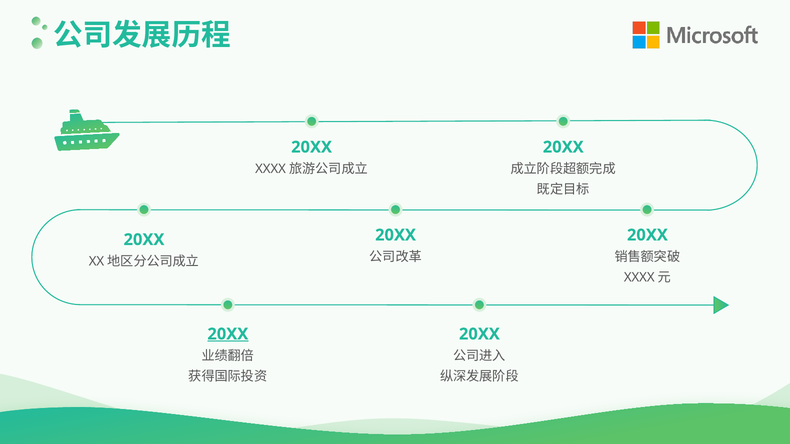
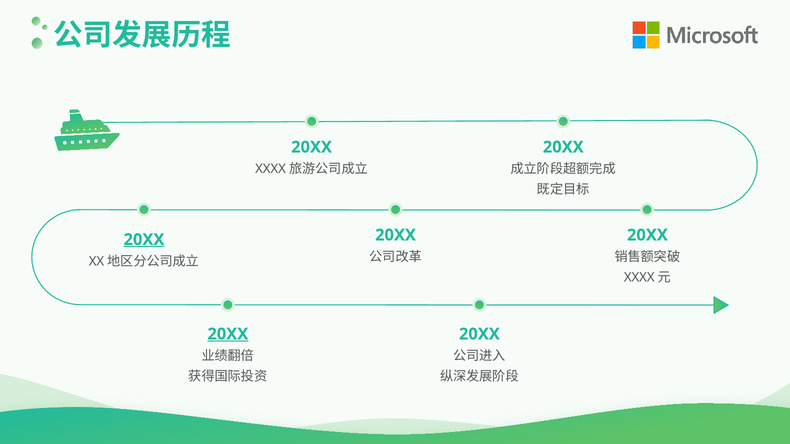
20XX underline: none -> present (144, 240)
